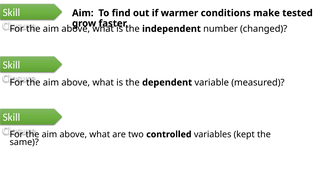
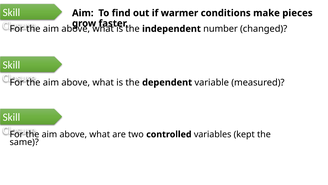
tested: tested -> pieces (297, 13)
